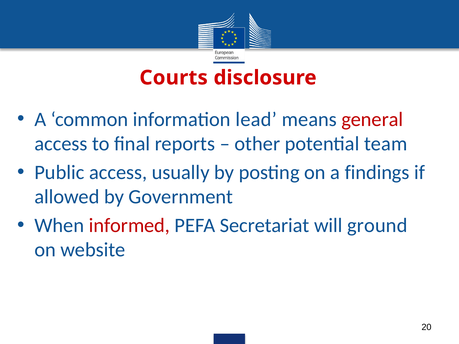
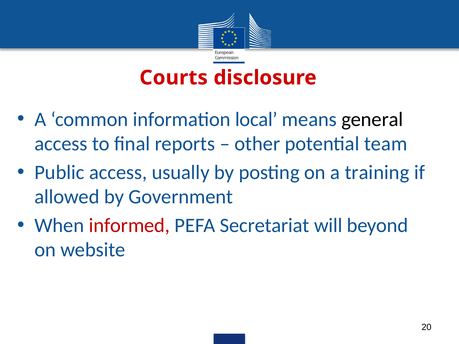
lead: lead -> local (256, 119)
general colour: red -> black (372, 119)
findings: findings -> training (377, 172)
ground: ground -> beyond (377, 226)
